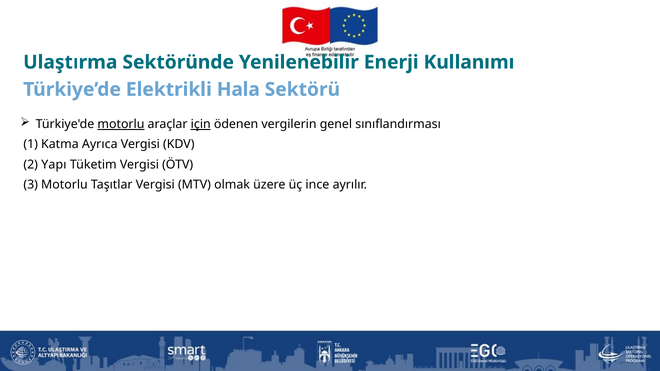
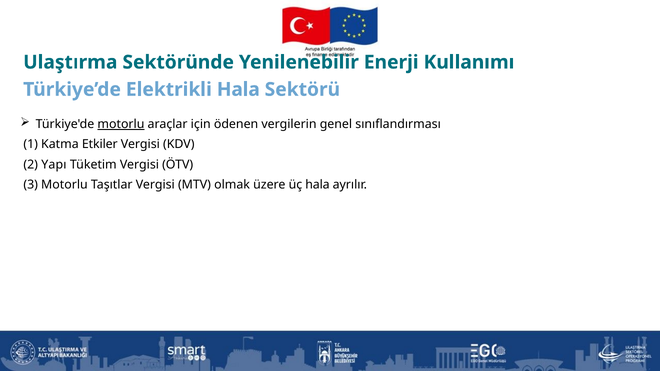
için underline: present -> none (201, 124)
Ayrıca: Ayrıca -> Etkiler (100, 144)
üç ince: ince -> hala (317, 185)
